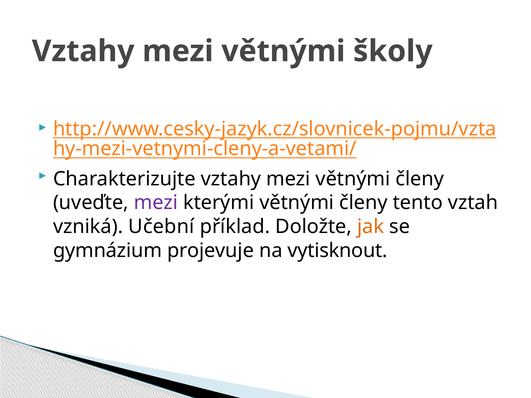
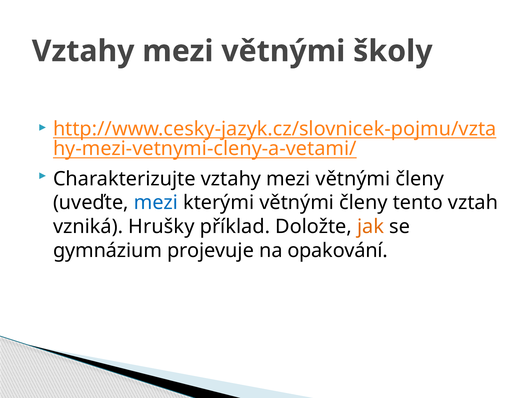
mezi colour: purple -> blue (156, 203)
Učební: Učební -> Hrušky (161, 227)
vytisknout: vytisknout -> opakování (338, 251)
